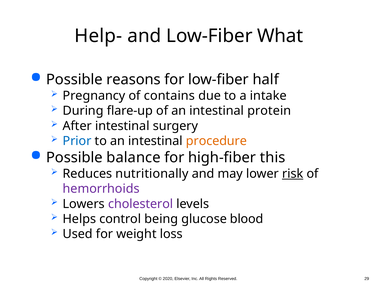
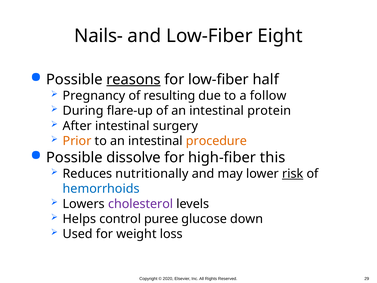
Help-: Help- -> Nails- (99, 36)
What: What -> Eight (280, 36)
reasons underline: none -> present (134, 79)
contains: contains -> resulting (169, 96)
intake: intake -> follow (268, 96)
Prior colour: blue -> orange (77, 141)
balance: balance -> dissolve (134, 157)
hemorrhoids colour: purple -> blue (101, 189)
being: being -> puree (161, 219)
blood: blood -> down (247, 219)
